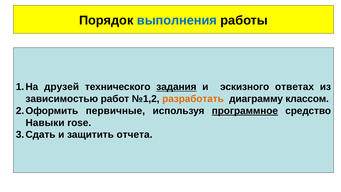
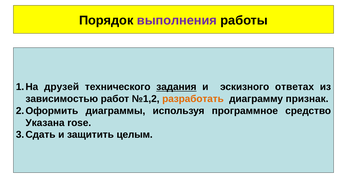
выполнения colour: blue -> purple (177, 20)
классом: классом -> признак (307, 99)
первичные: первичные -> диаграммы (115, 111)
программное underline: present -> none (245, 111)
Навыки: Навыки -> Указана (45, 123)
отчета: отчета -> целым (135, 135)
